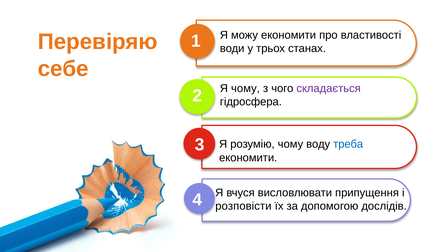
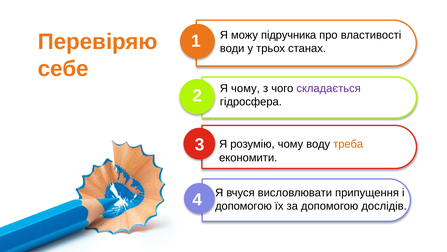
можу економити: економити -> підручника (289, 35)
треба colour: blue -> orange (348, 144)
розповісти: розповісти -> допомогою (244, 206)
